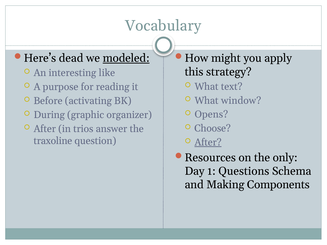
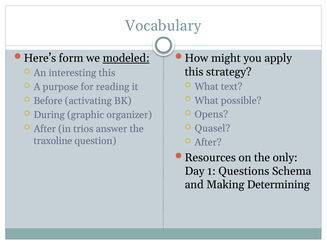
dead: dead -> form (71, 58)
interesting like: like -> this (107, 73)
window: window -> possible (241, 101)
Choose: Choose -> Quasel (212, 129)
After underline: present -> none (208, 143)
Components: Components -> Determining (278, 185)
